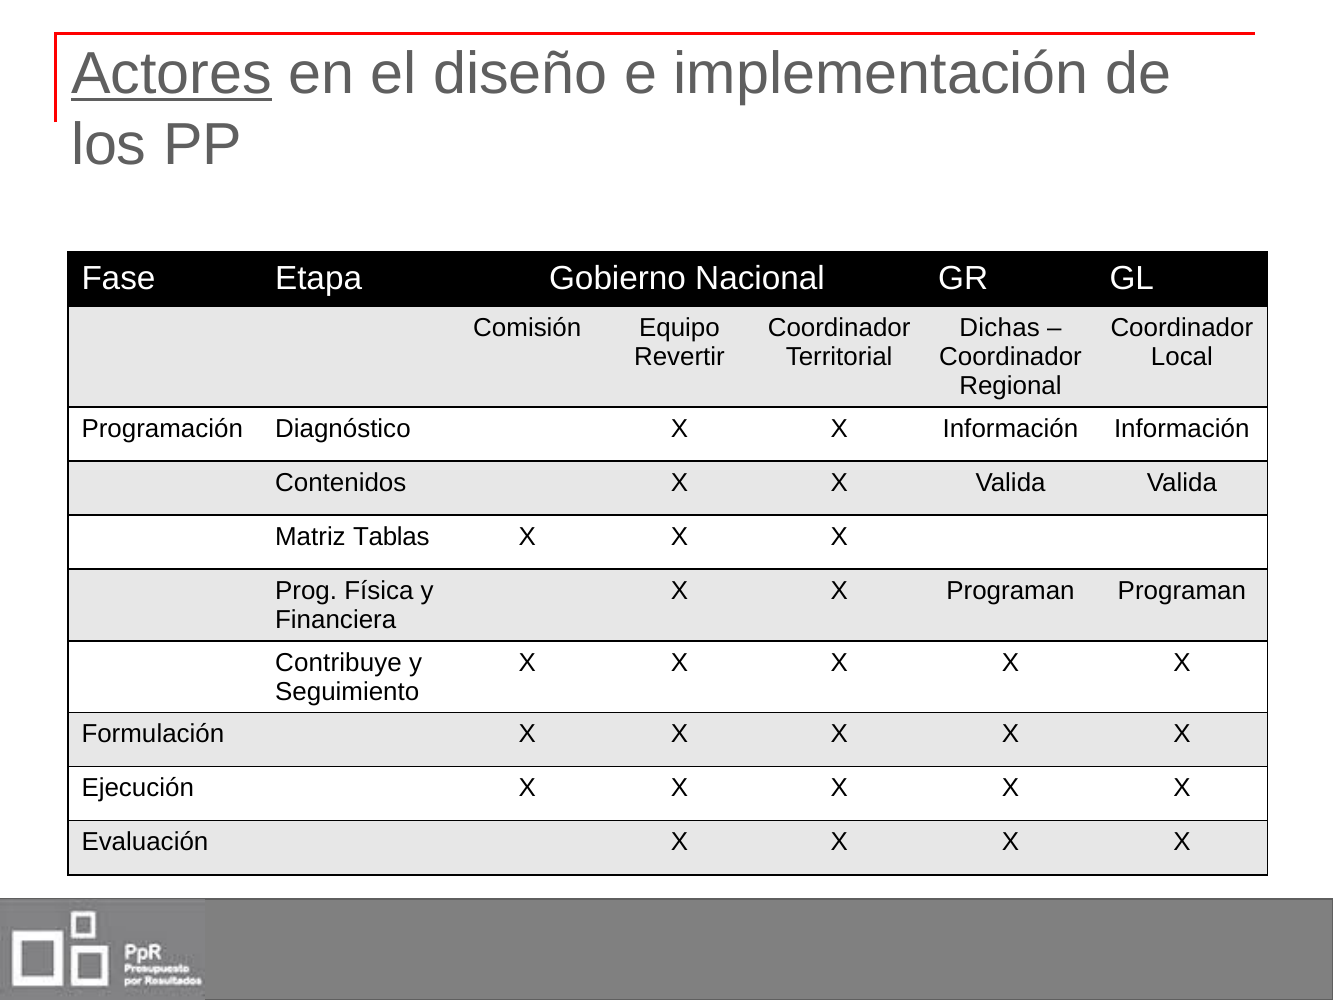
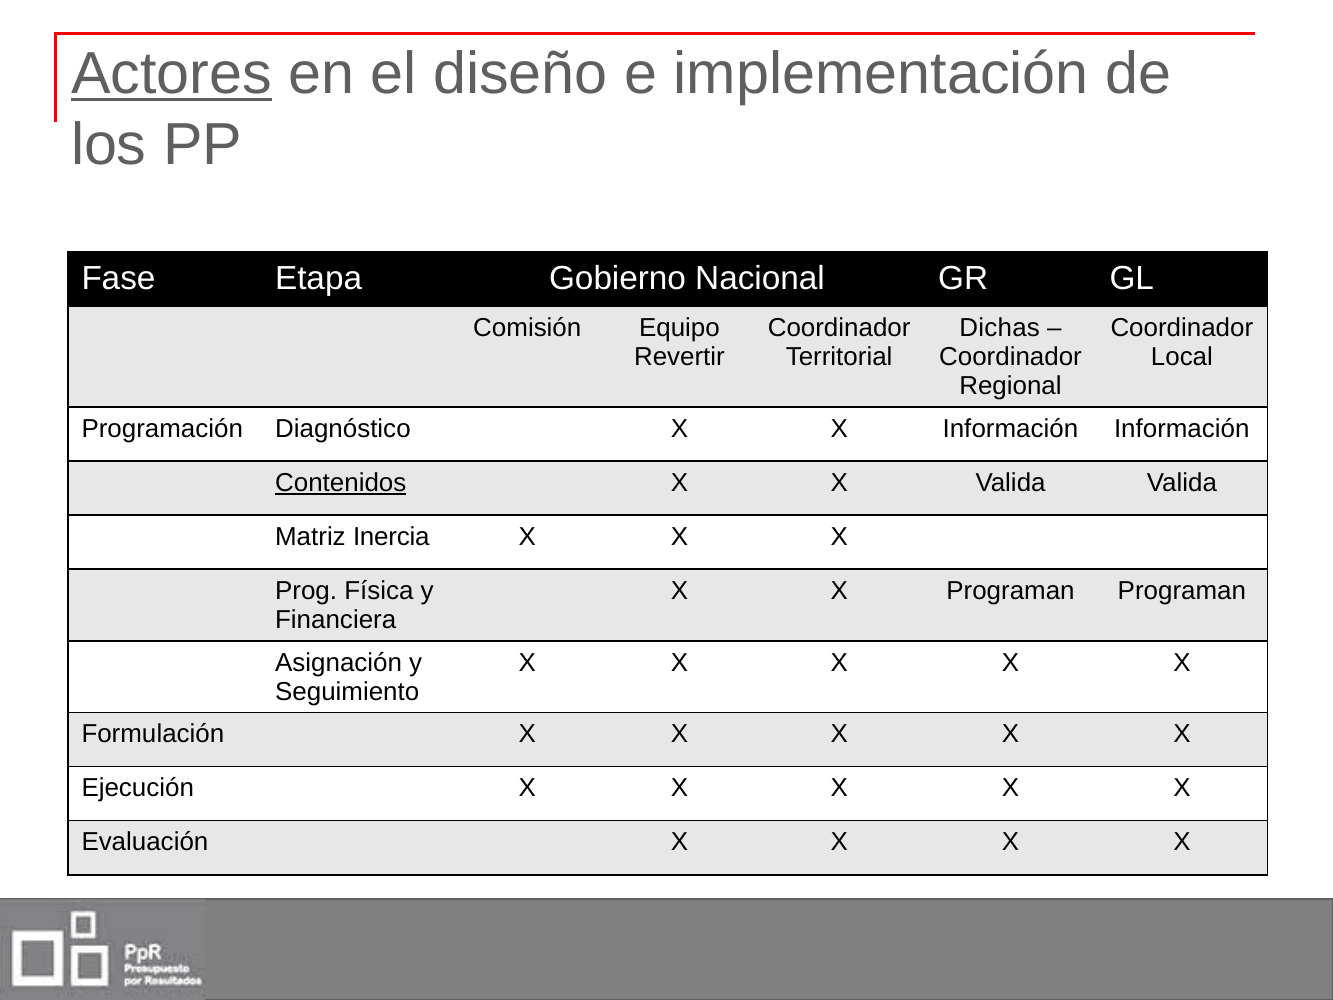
Contenidos underline: none -> present (341, 483)
Tablas: Tablas -> Inercia (391, 537)
Contribuye: Contribuye -> Asignación (339, 662)
